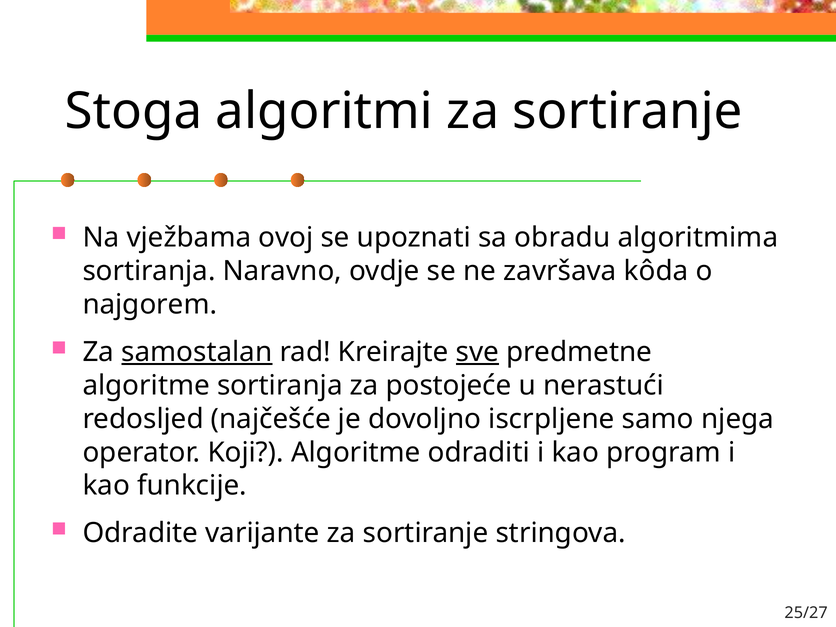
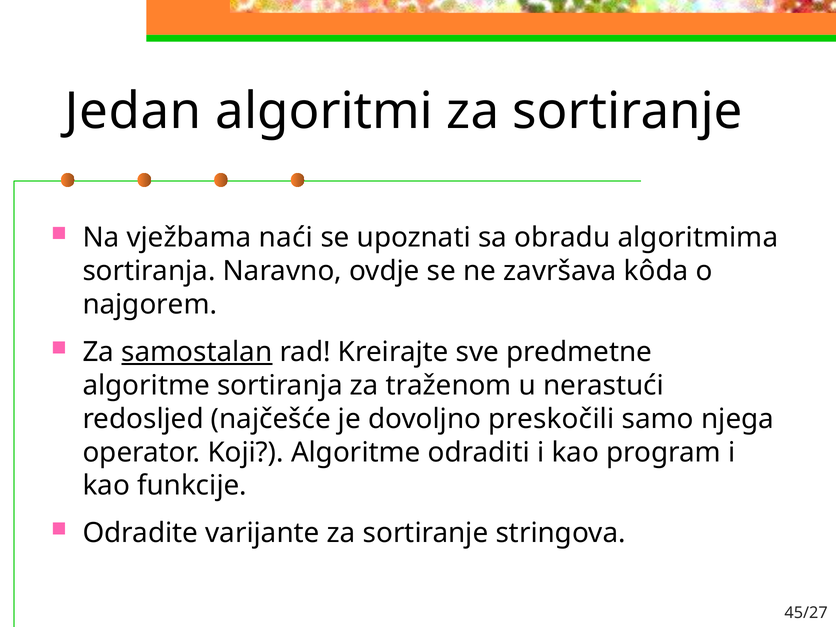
Stoga: Stoga -> Jedan (133, 112)
ovoj: ovoj -> naći (286, 238)
sve underline: present -> none (477, 352)
postojeće: postojeće -> traženom (449, 385)
iscrpljene: iscrpljene -> preskočili (551, 419)
25/27: 25/27 -> 45/27 (806, 613)
